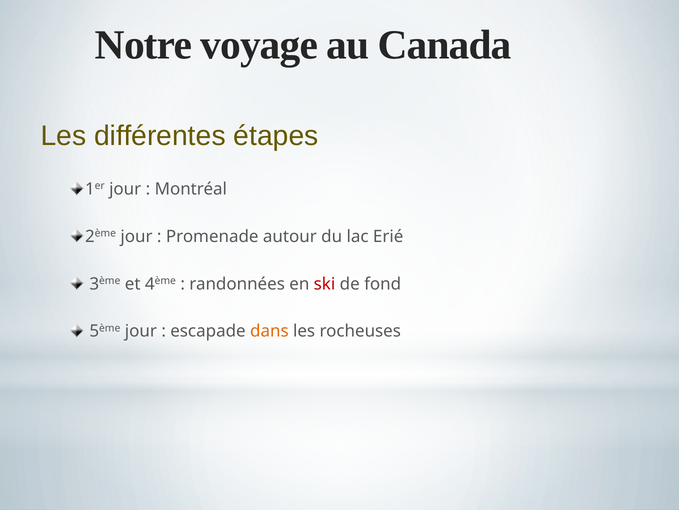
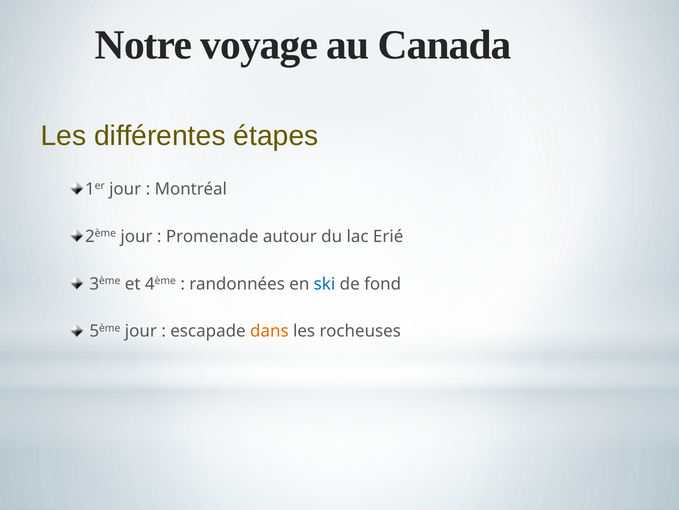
ski colour: red -> blue (325, 284)
